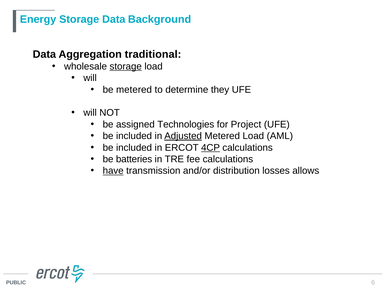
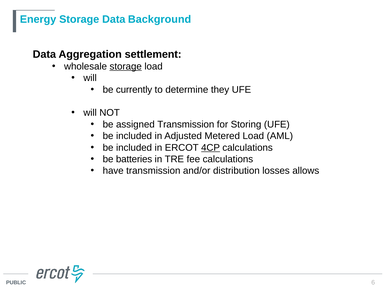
traditional: traditional -> settlement (153, 54)
be metered: metered -> currently (134, 89)
assigned Technologies: Technologies -> Transmission (186, 124)
Project: Project -> Storing (246, 124)
Adjusted underline: present -> none (183, 136)
have underline: present -> none (113, 170)
